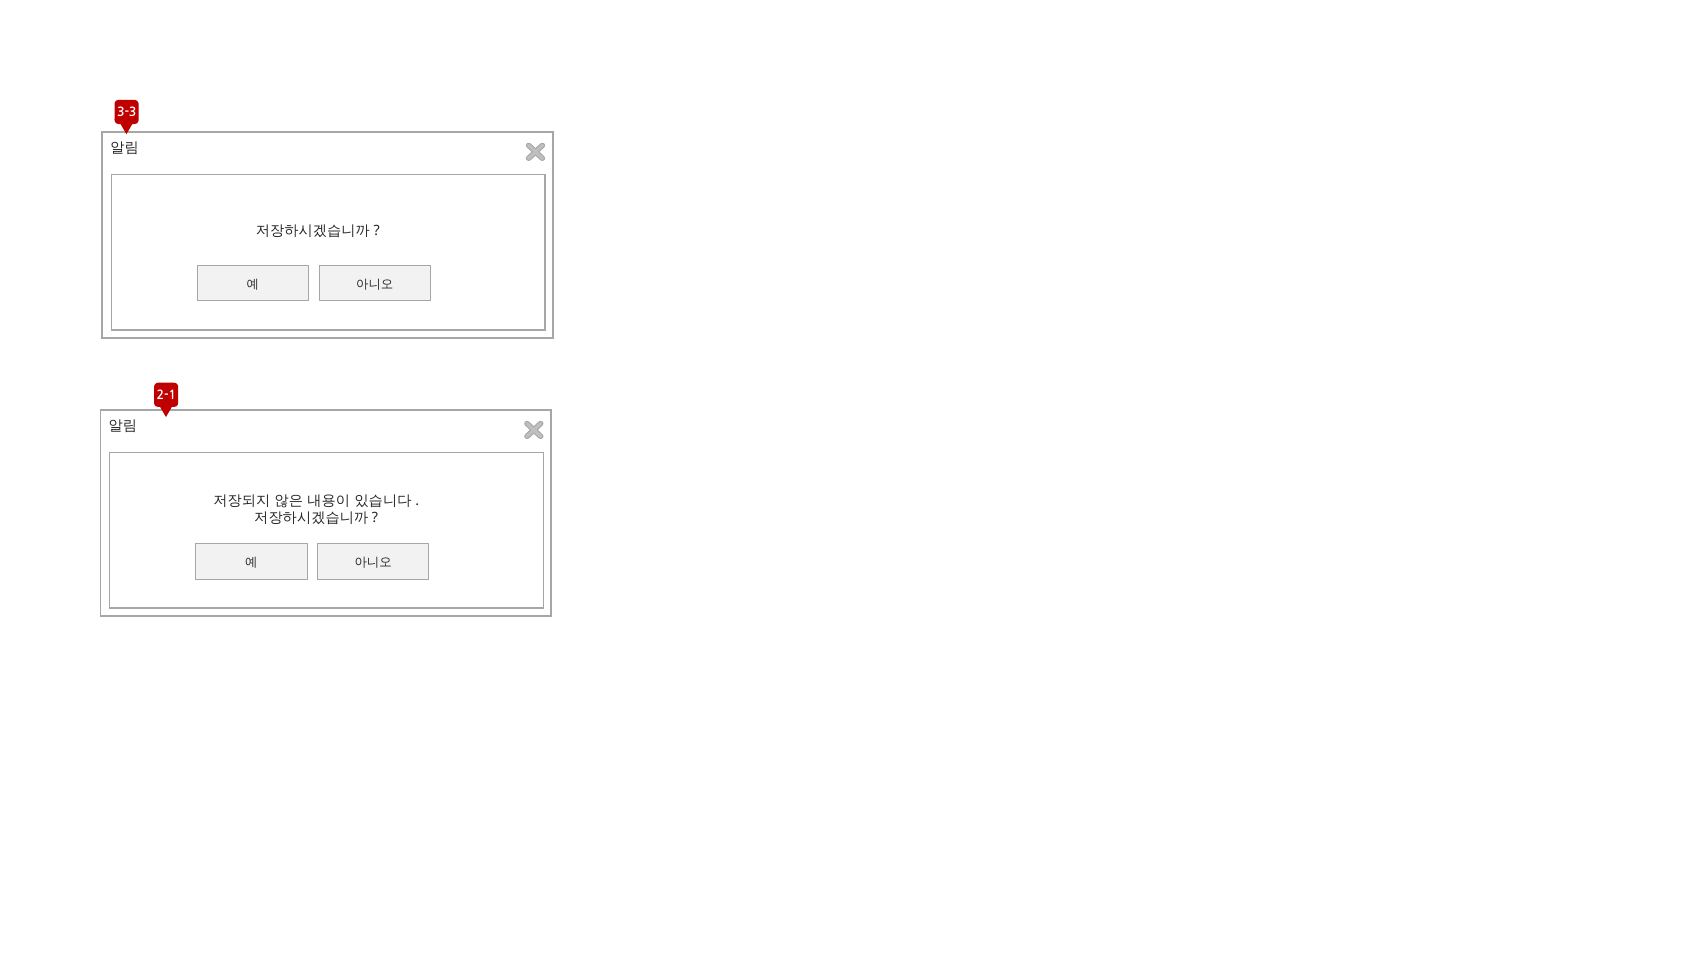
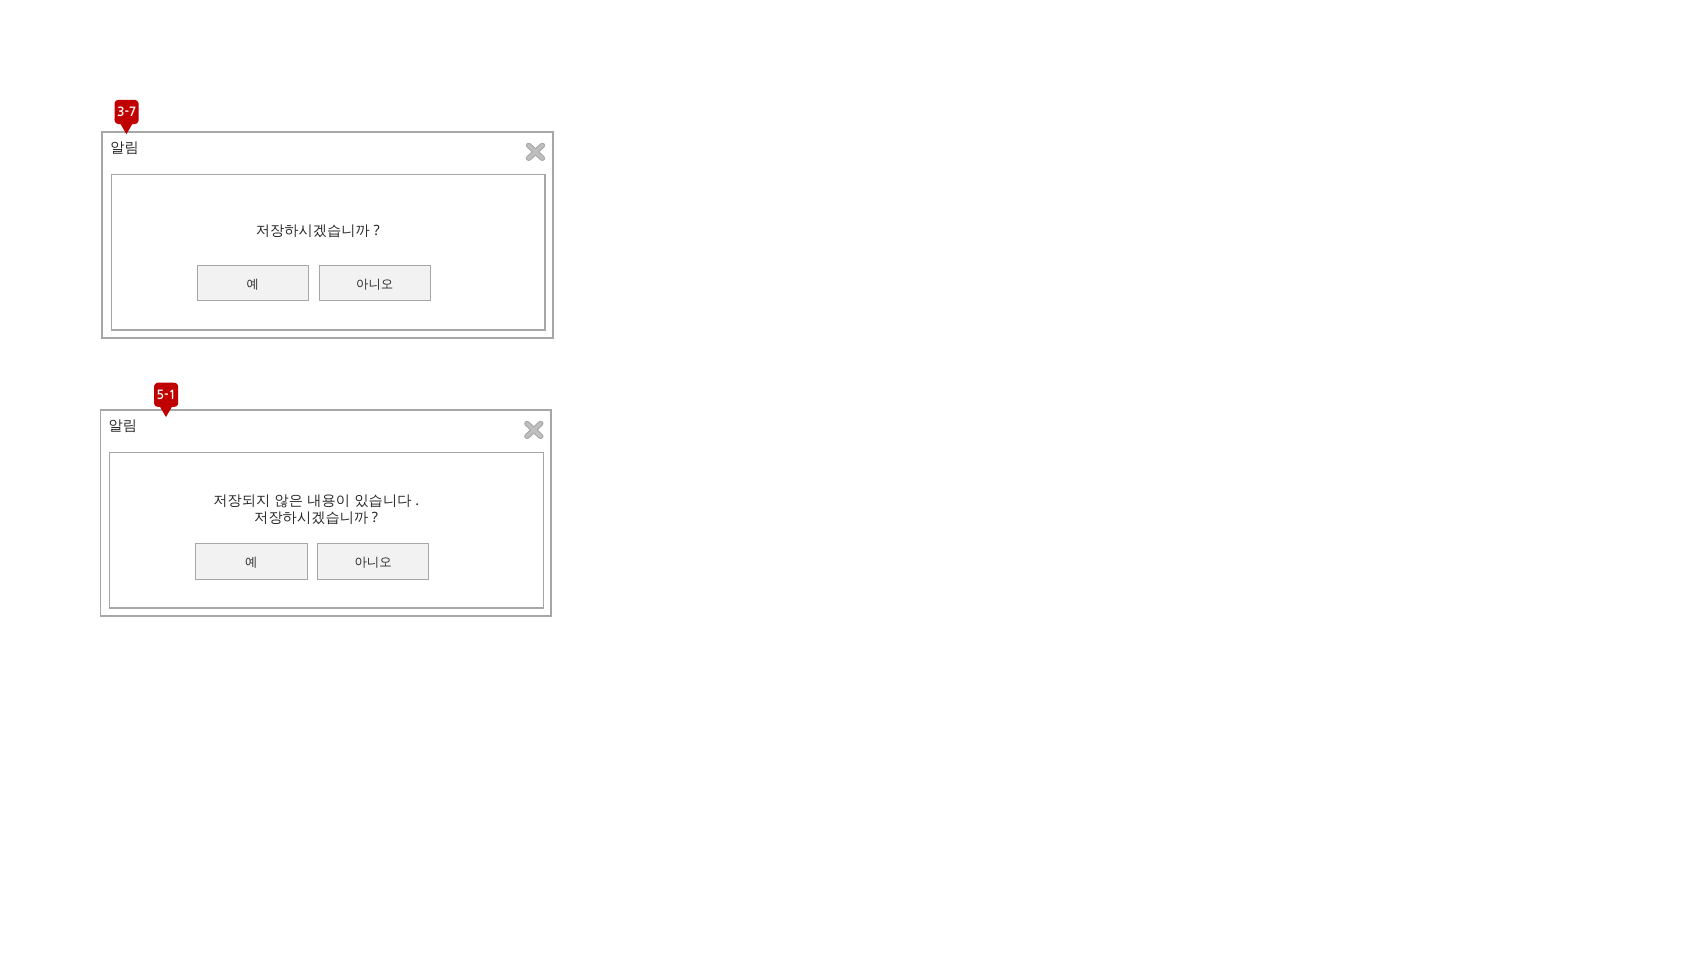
3-3: 3-3 -> 3-7 (127, 113)
2-1: 2-1 -> 5-1 (166, 395)
